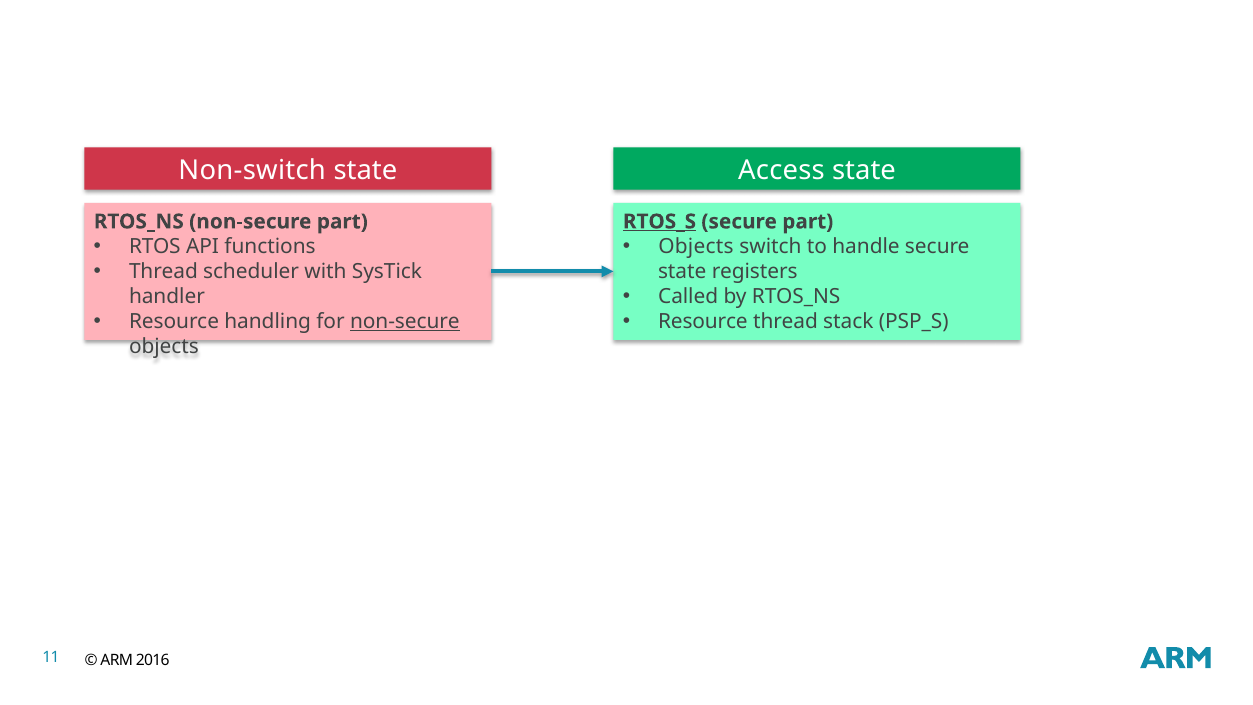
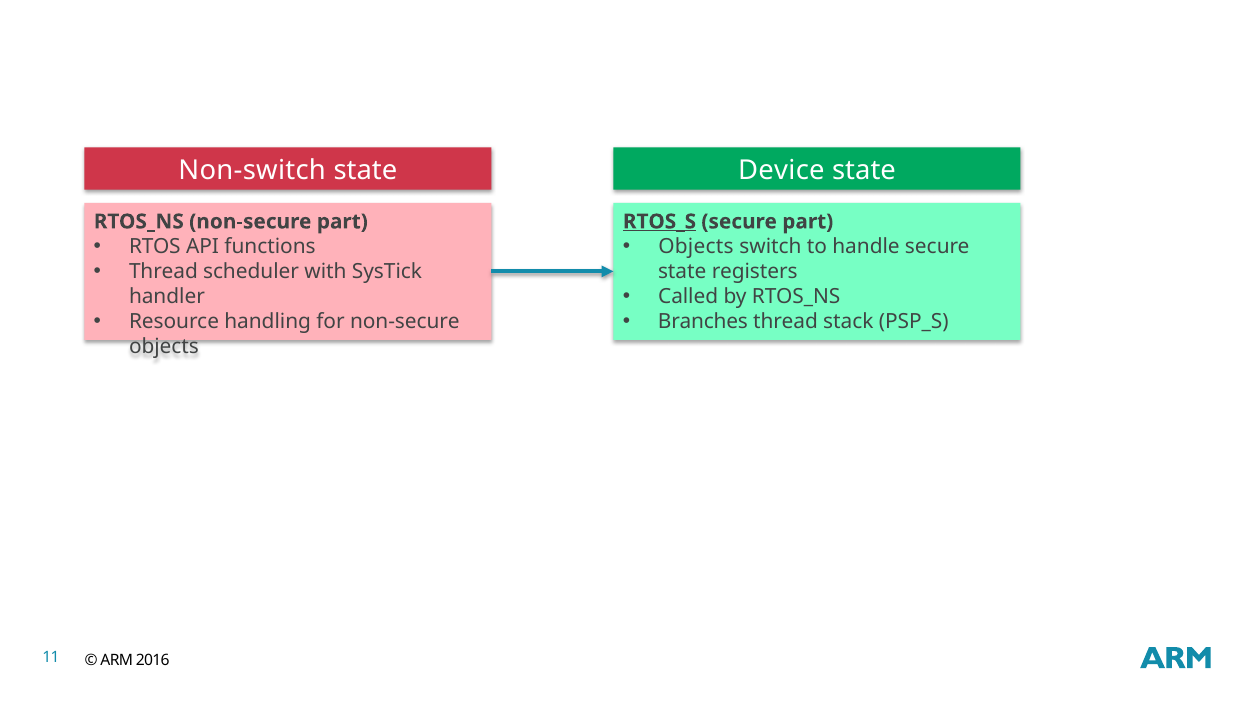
Access: Access -> Device (781, 170)
non-secure underline: present -> none (405, 322)
Resource: Resource -> Branches (703, 322)
